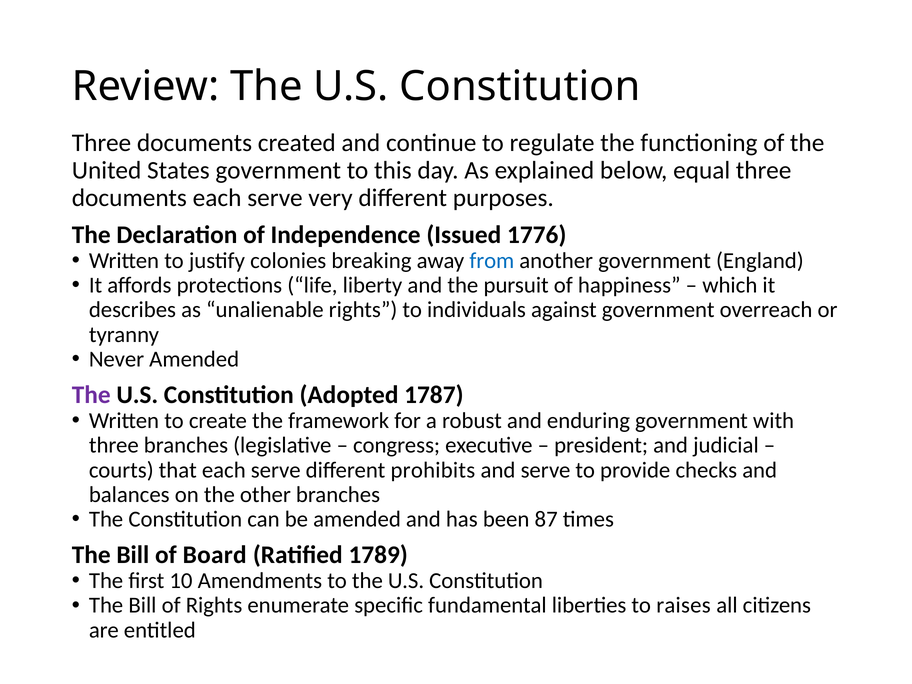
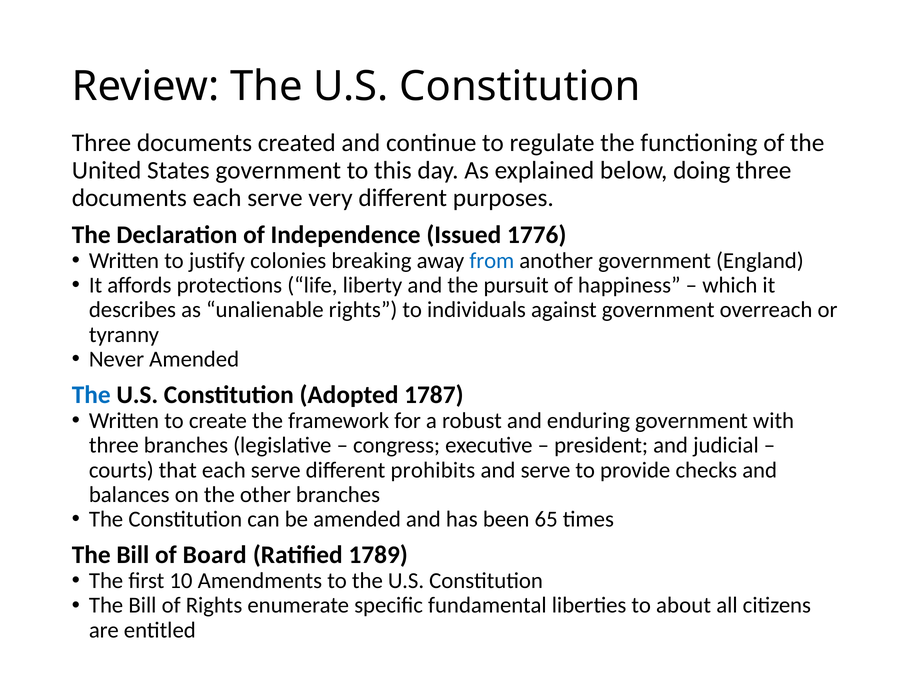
equal: equal -> doing (702, 170)
The colour: purple -> blue (91, 395)
87: 87 -> 65 (546, 519)
raises: raises -> about (684, 605)
